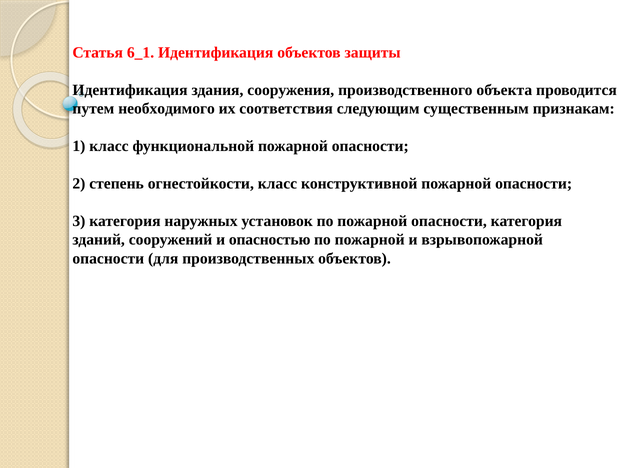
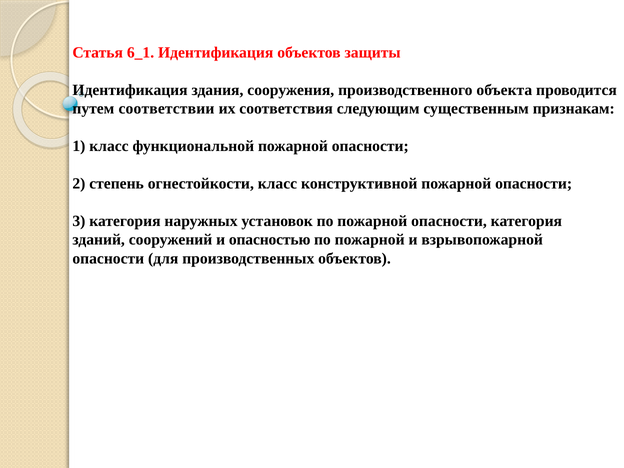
необходимого: необходимого -> соответствии (166, 109)
